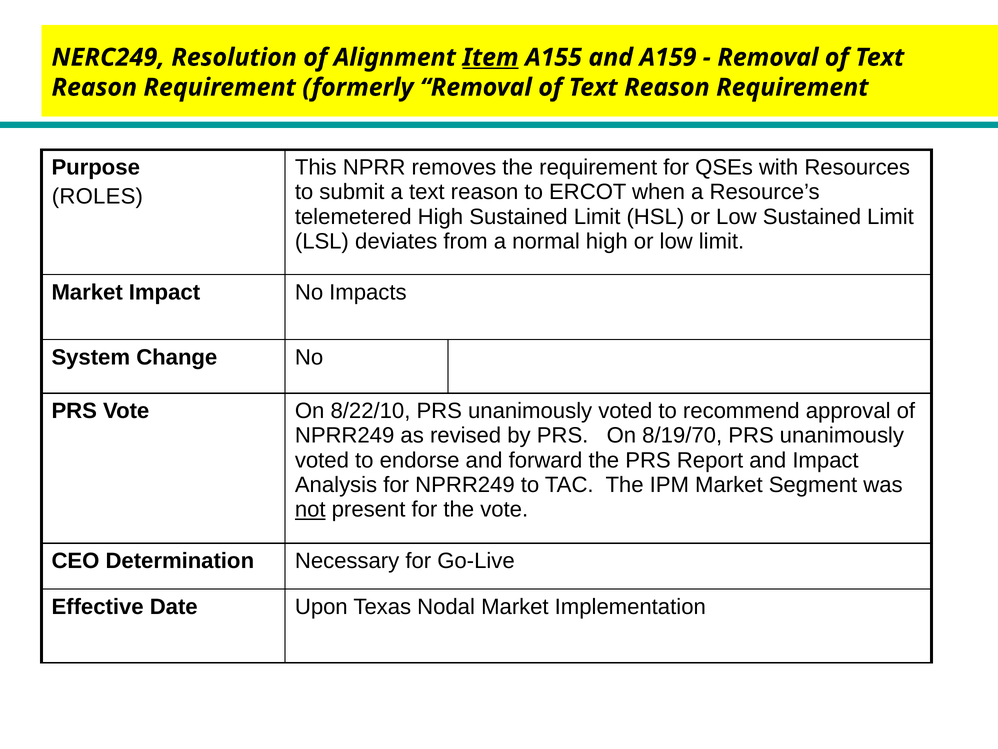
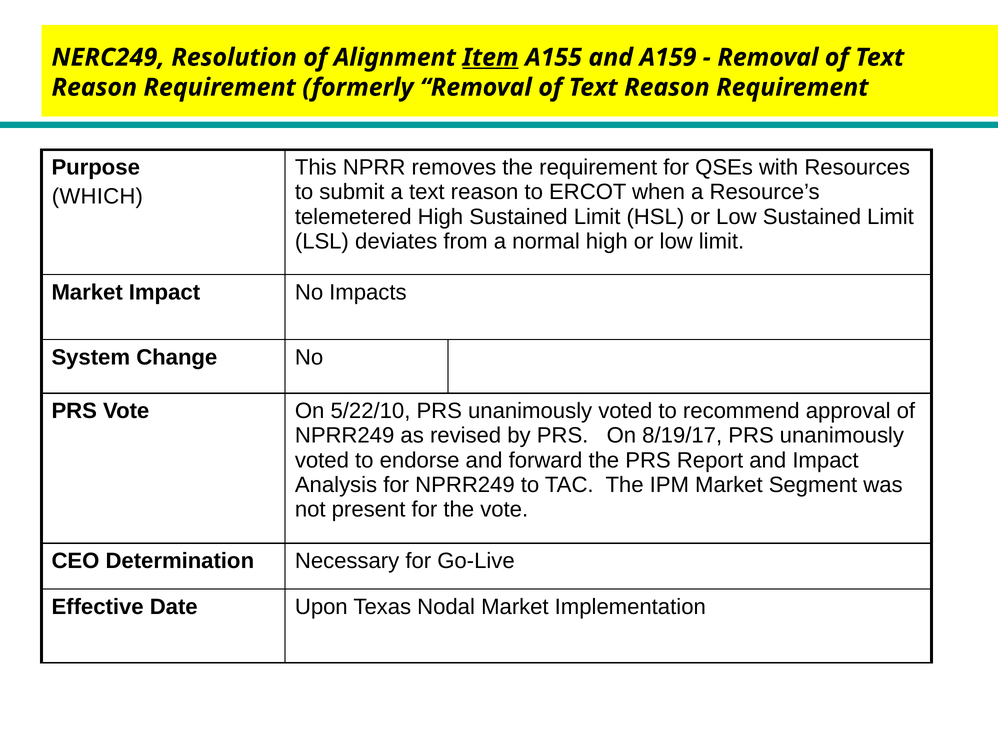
ROLES: ROLES -> WHICH (97, 196)
8/22/10: 8/22/10 -> 5/22/10 (370, 411)
8/19/70: 8/19/70 -> 8/19/17 (682, 435)
not underline: present -> none (310, 509)
